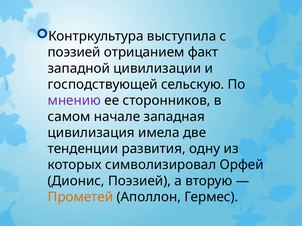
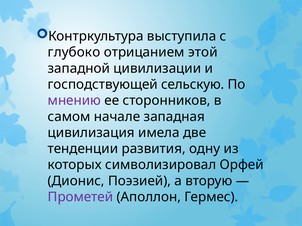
поэзией: поэзией -> глубоко (74, 52)
факт: факт -> этой (203, 52)
Прометей colour: orange -> purple (80, 197)
